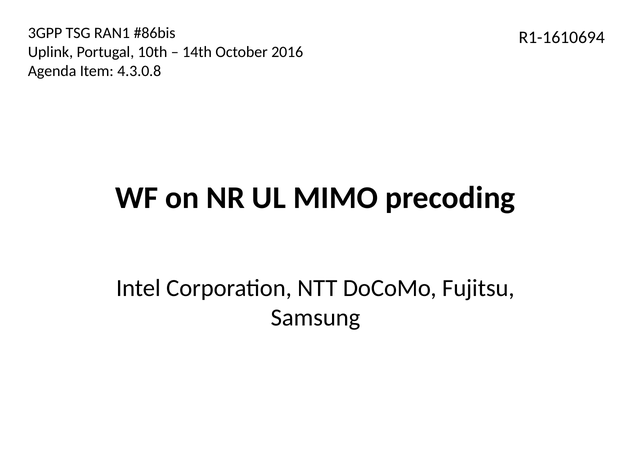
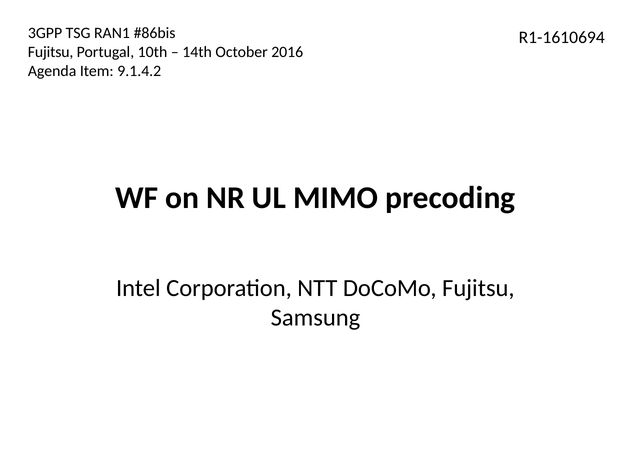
Uplink: Uplink -> Fujitsu (51, 52)
4.3.0.8: 4.3.0.8 -> 9.1.4.2 (139, 71)
